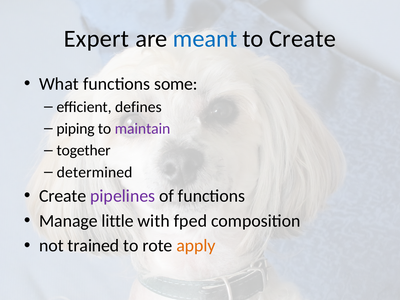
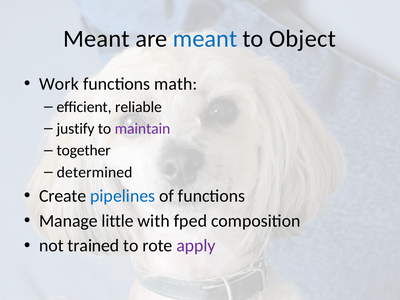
Expert: Expert -> Meant (96, 39)
to Create: Create -> Object (302, 39)
What: What -> Work (59, 84)
some: some -> math (176, 84)
defines: defines -> reliable (138, 107)
piping: piping -> justify (76, 129)
pipelines colour: purple -> blue (123, 196)
apply colour: orange -> purple (196, 246)
